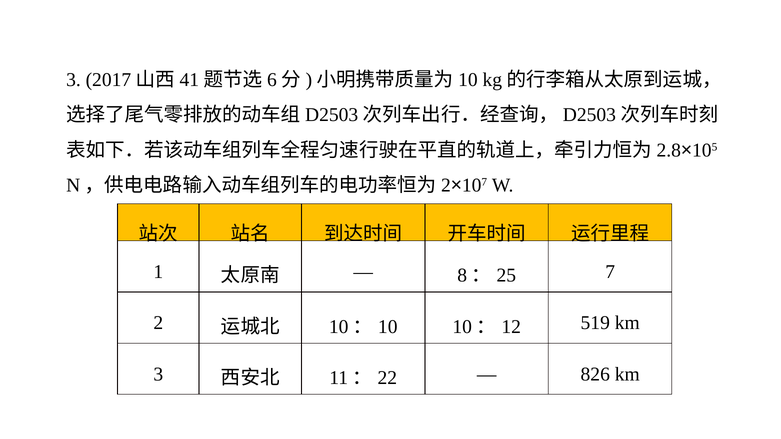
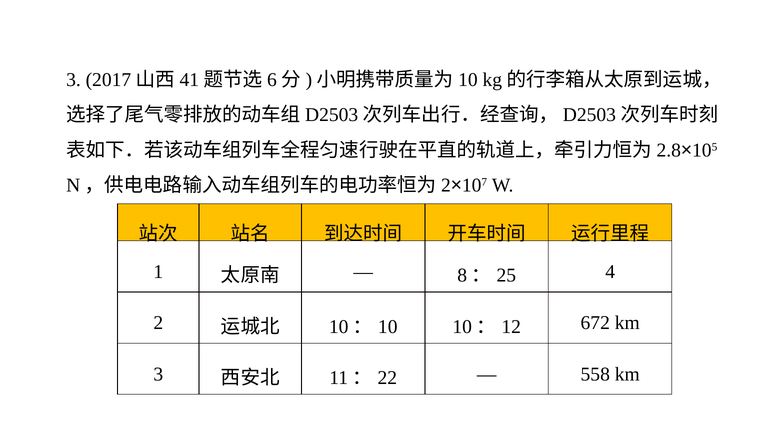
7: 7 -> 4 (610, 272)
519: 519 -> 672 (595, 323)
826: 826 -> 558 (595, 375)
